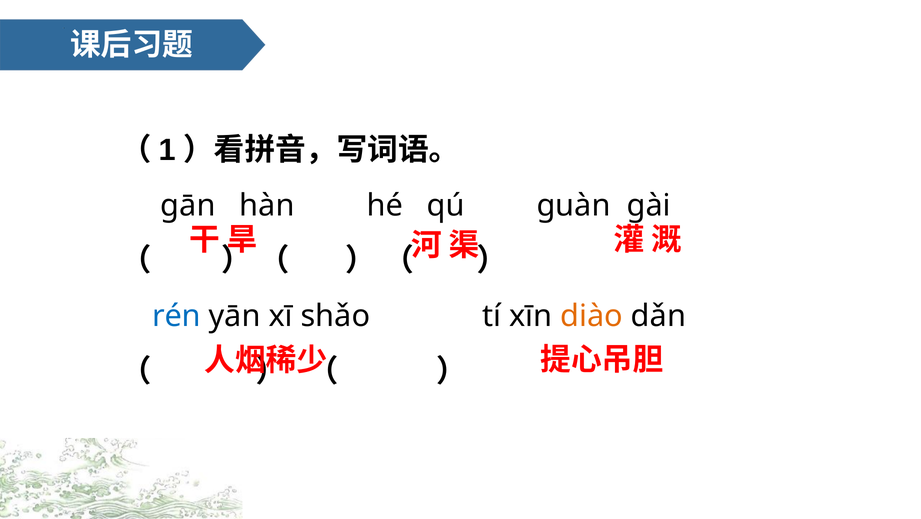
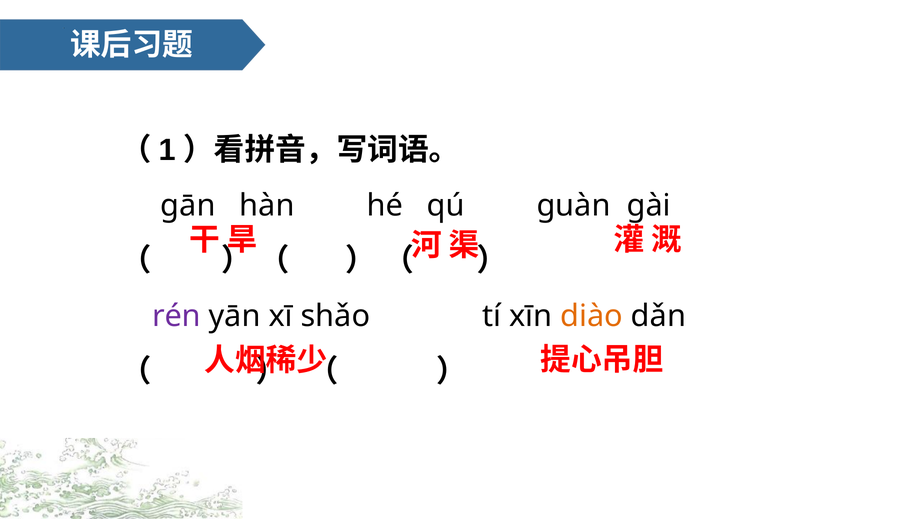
rén colour: blue -> purple (177, 316)
